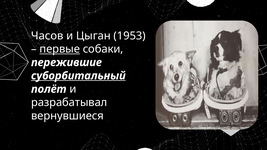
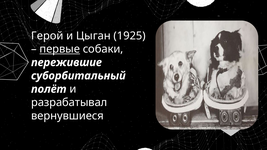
Часов: Часов -> Герой (47, 36)
1953: 1953 -> 1925 (130, 36)
суборбитальный underline: present -> none (78, 76)
